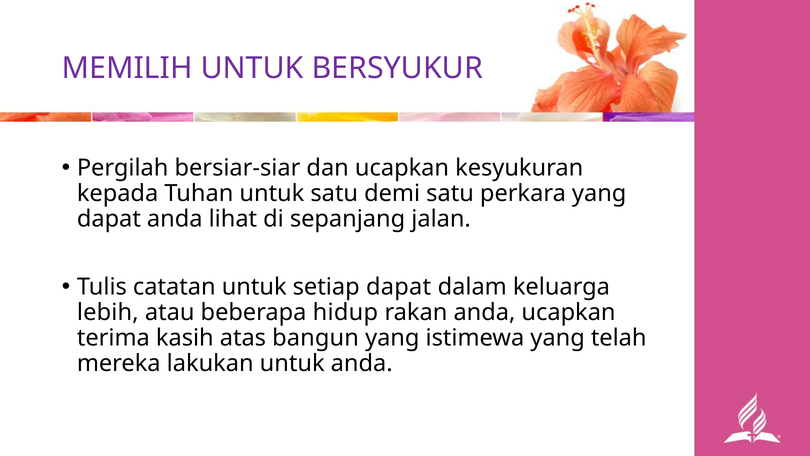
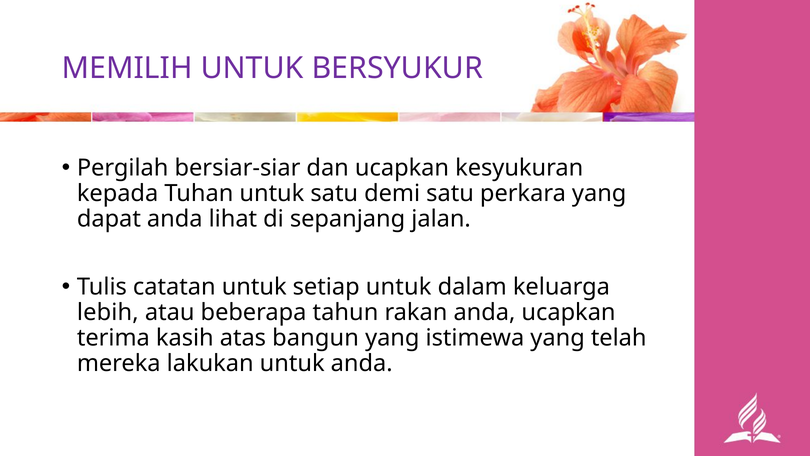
setiap dapat: dapat -> untuk (399, 287)
hidup: hidup -> tahun (345, 312)
